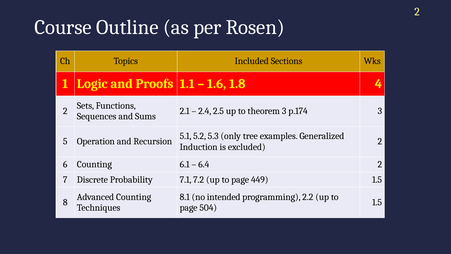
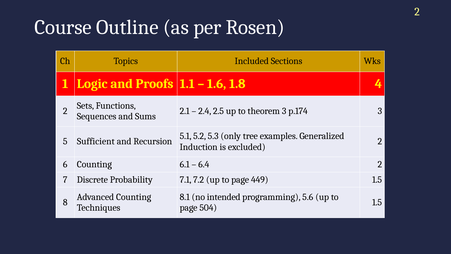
Operation: Operation -> Sufficient (96, 141)
2.2: 2.2 -> 5.6 (308, 197)
